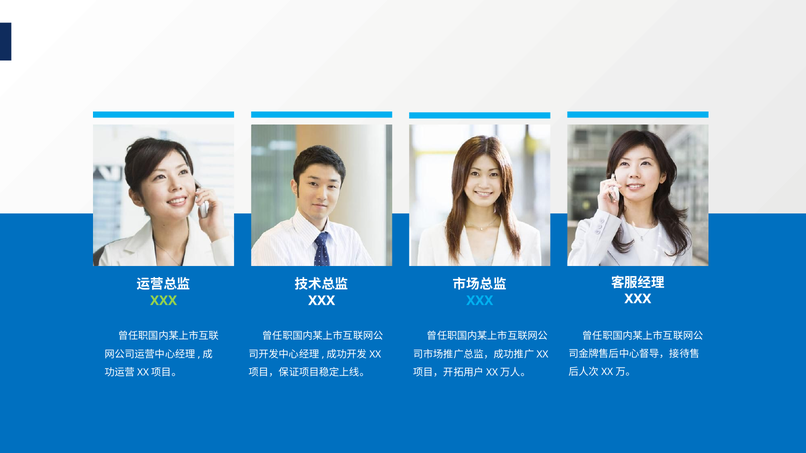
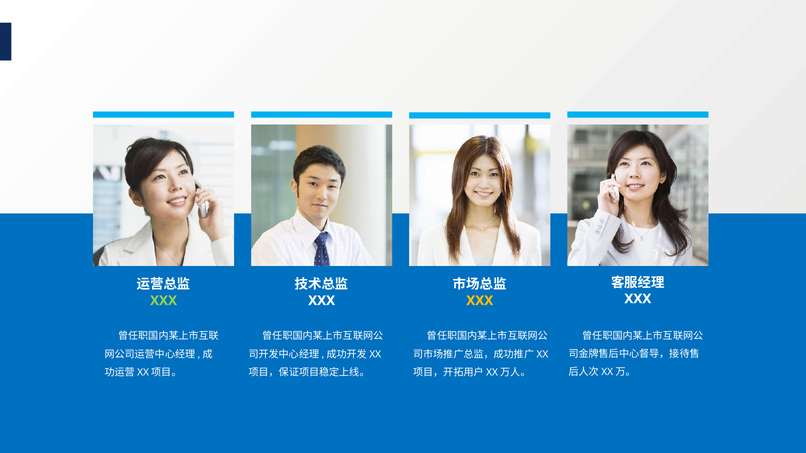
XXX colour: light blue -> yellow (480, 301)
